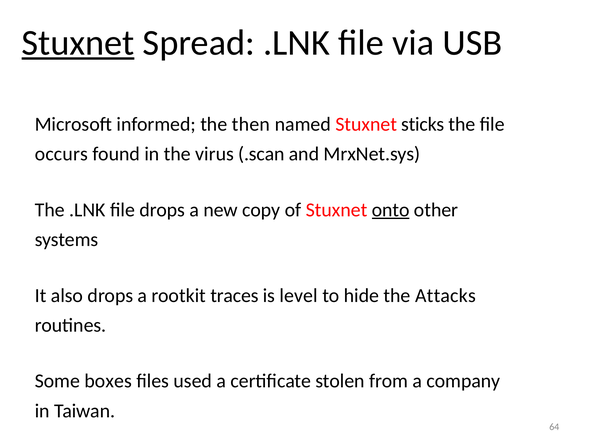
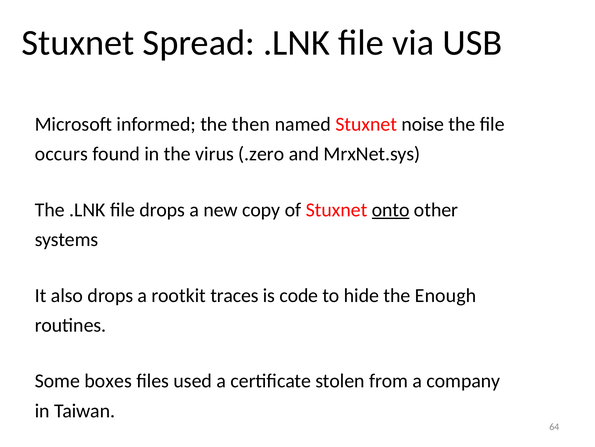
Stuxnet underline: present -> none (78, 43)
sticks: sticks -> noise (423, 124)
.scan: .scan -> .zero (261, 154)
level: level -> code (299, 295)
Attacks: Attacks -> Enough (446, 295)
